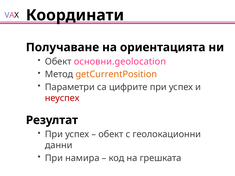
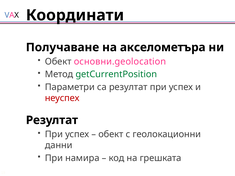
ориентацията: ориентацията -> акселометъра (163, 47)
getCurrentPosition colour: orange -> green (116, 74)
са цифрите: цифрите -> резултат (128, 87)
